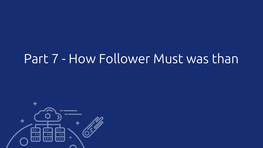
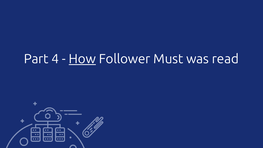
7: 7 -> 4 (55, 59)
How underline: none -> present (82, 59)
than: than -> read (225, 59)
